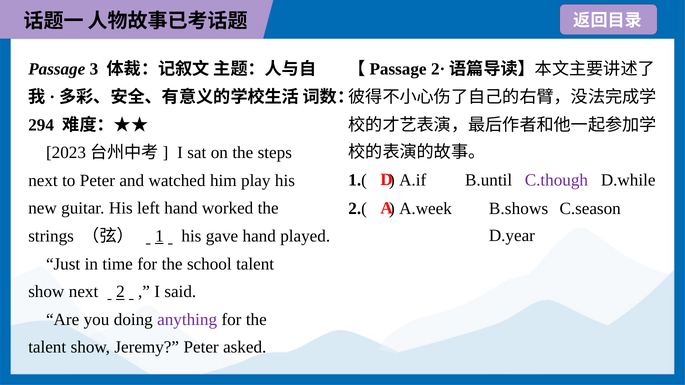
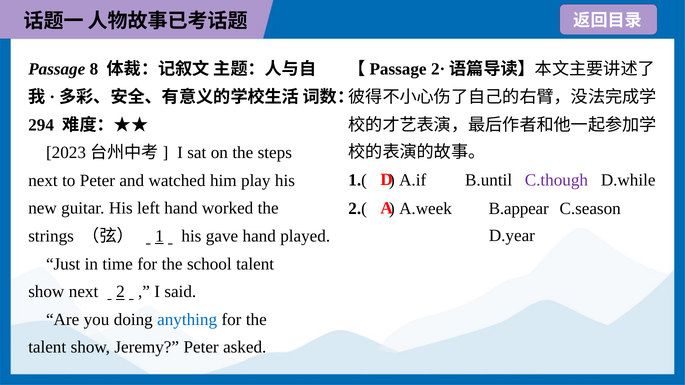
3: 3 -> 8 (94, 69)
B.shows: B.shows -> B.appear (519, 209)
anything colour: purple -> blue (187, 320)
